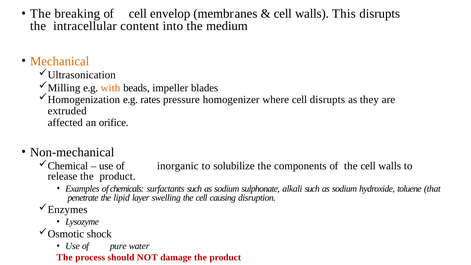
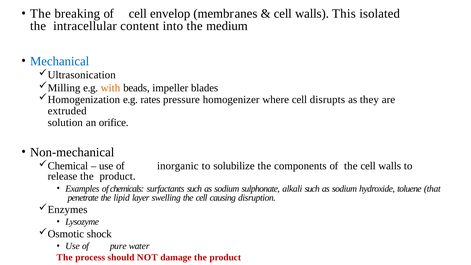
This disrupts: disrupts -> isolated (380, 14)
Mechanical colour: orange -> blue (60, 61)
affected: affected -> solution (65, 123)
